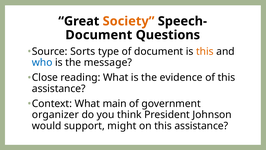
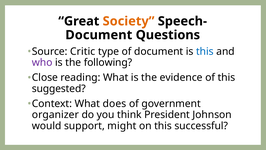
Sorts: Sorts -> Critic (83, 51)
this colour: orange -> blue (205, 51)
who colour: blue -> purple (42, 62)
message: message -> following (108, 62)
assistance: assistance -> suggested (59, 88)
main: main -> does (115, 103)
on this assistance: assistance -> successful (201, 126)
